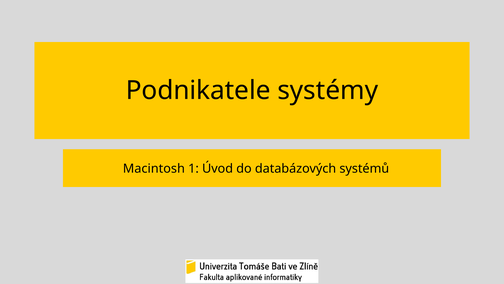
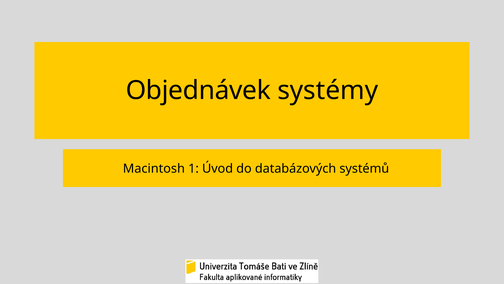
Podnikatele: Podnikatele -> Objednávek (198, 90)
